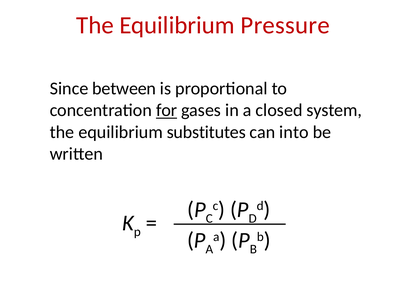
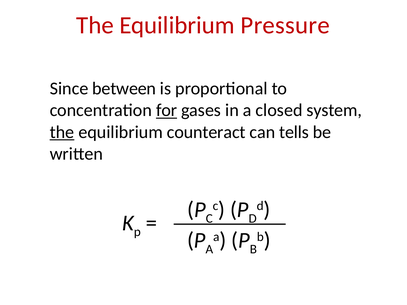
the underline: none -> present (62, 132)
substitutes: substitutes -> counteract (206, 132)
into: into -> tells (294, 132)
